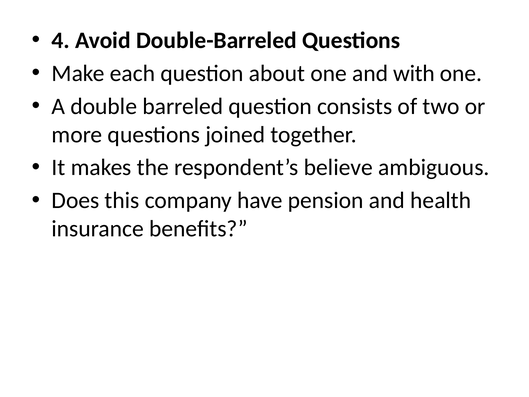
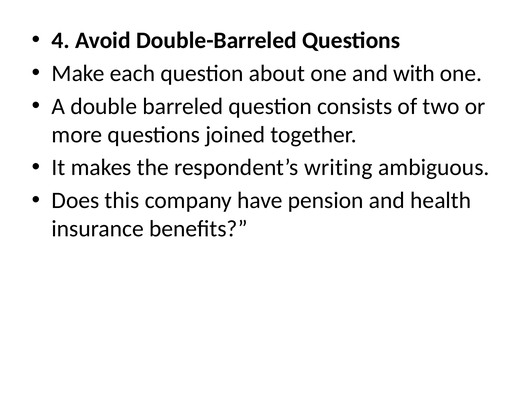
believe: believe -> writing (338, 167)
